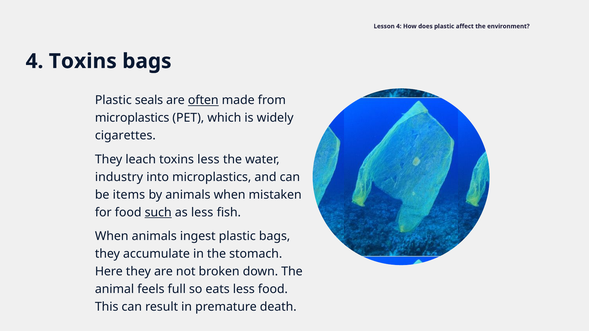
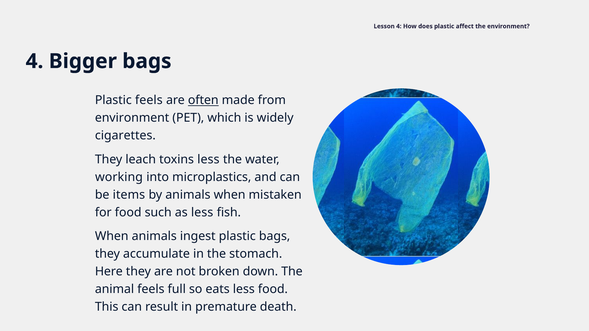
4 Toxins: Toxins -> Bigger (83, 61)
Plastic seals: seals -> feels (149, 100)
microplastics: microplastics -> environment (132, 118)
industry: industry -> working (119, 177)
such underline: present -> none (158, 213)
